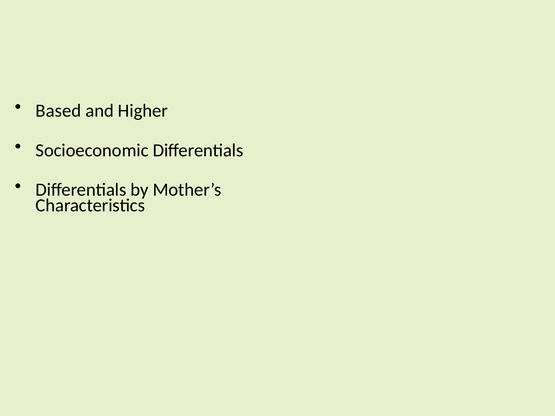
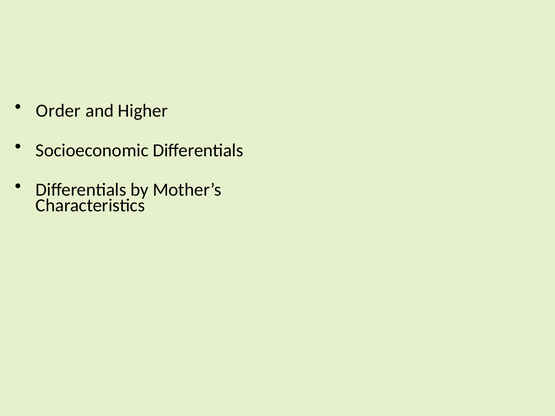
Based: Based -> Order (58, 111)
